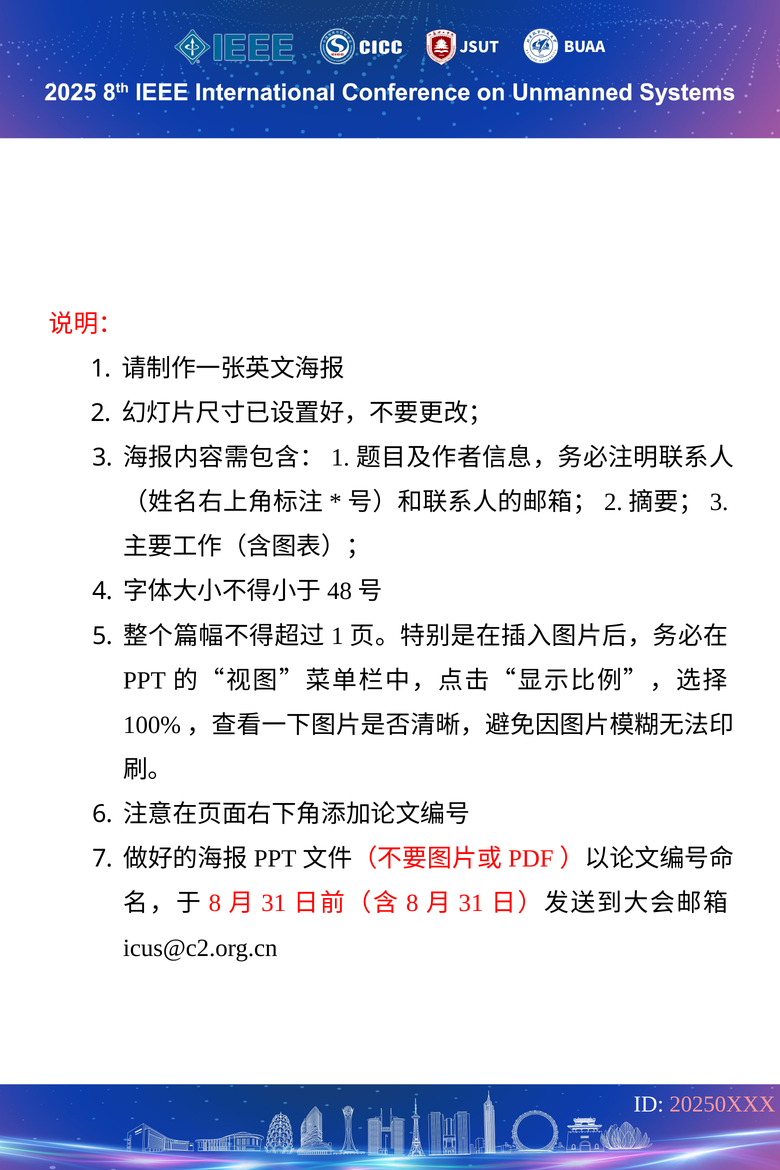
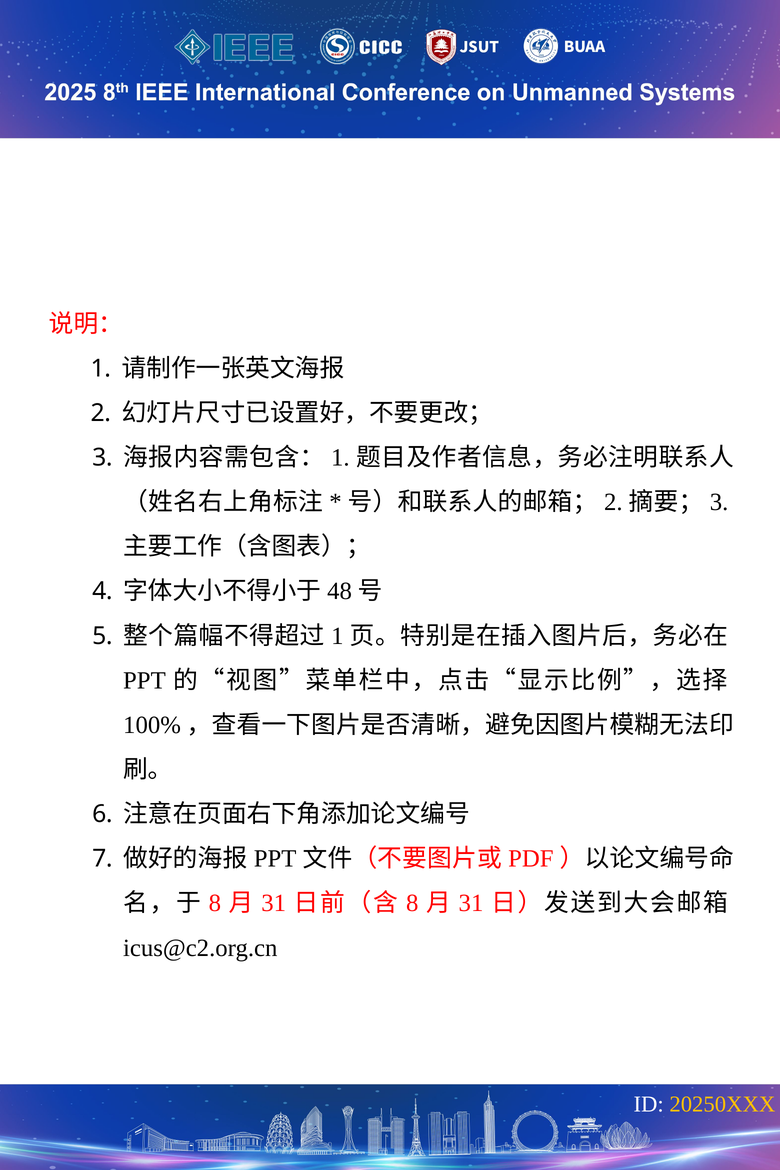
20250XXX colour: pink -> yellow (722, 1105)
